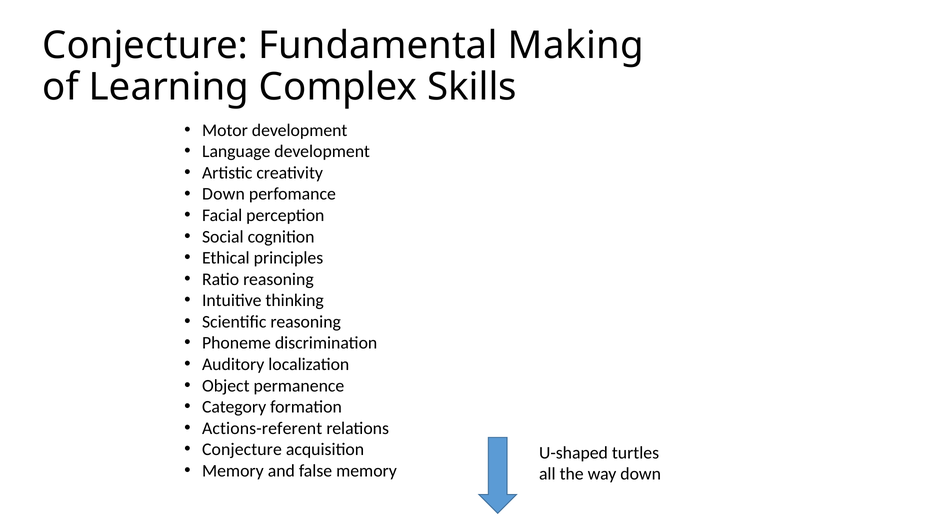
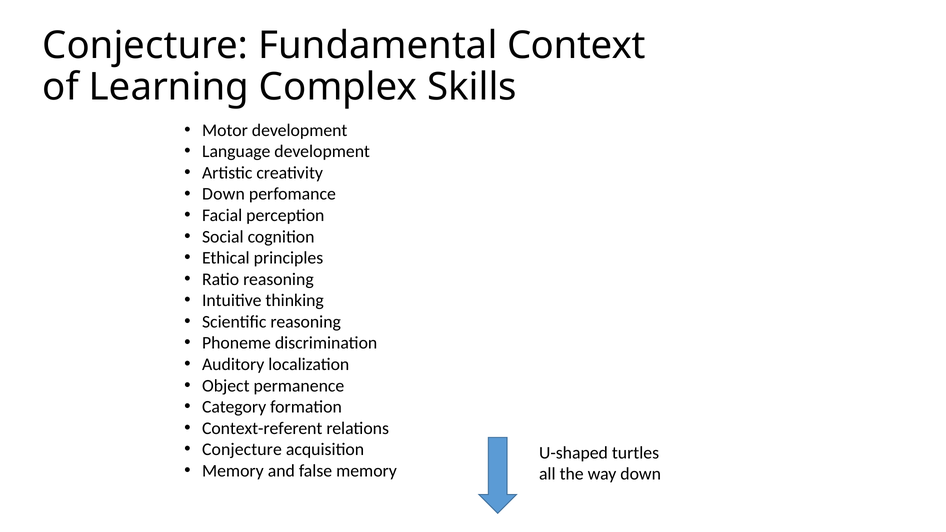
Making: Making -> Context (576, 45)
Actions-referent: Actions-referent -> Context-referent (262, 428)
